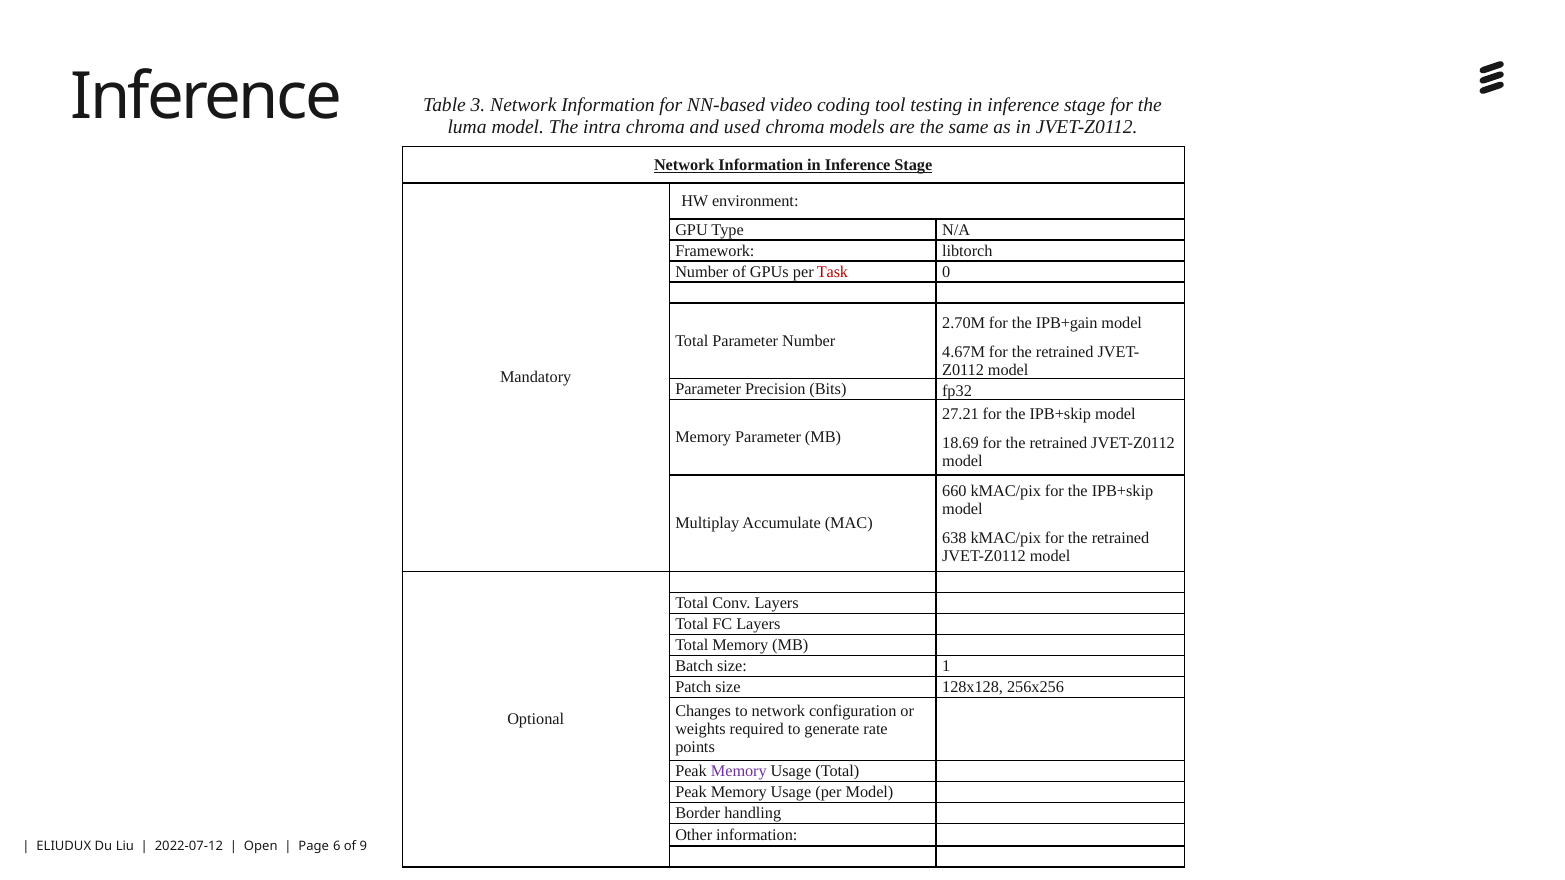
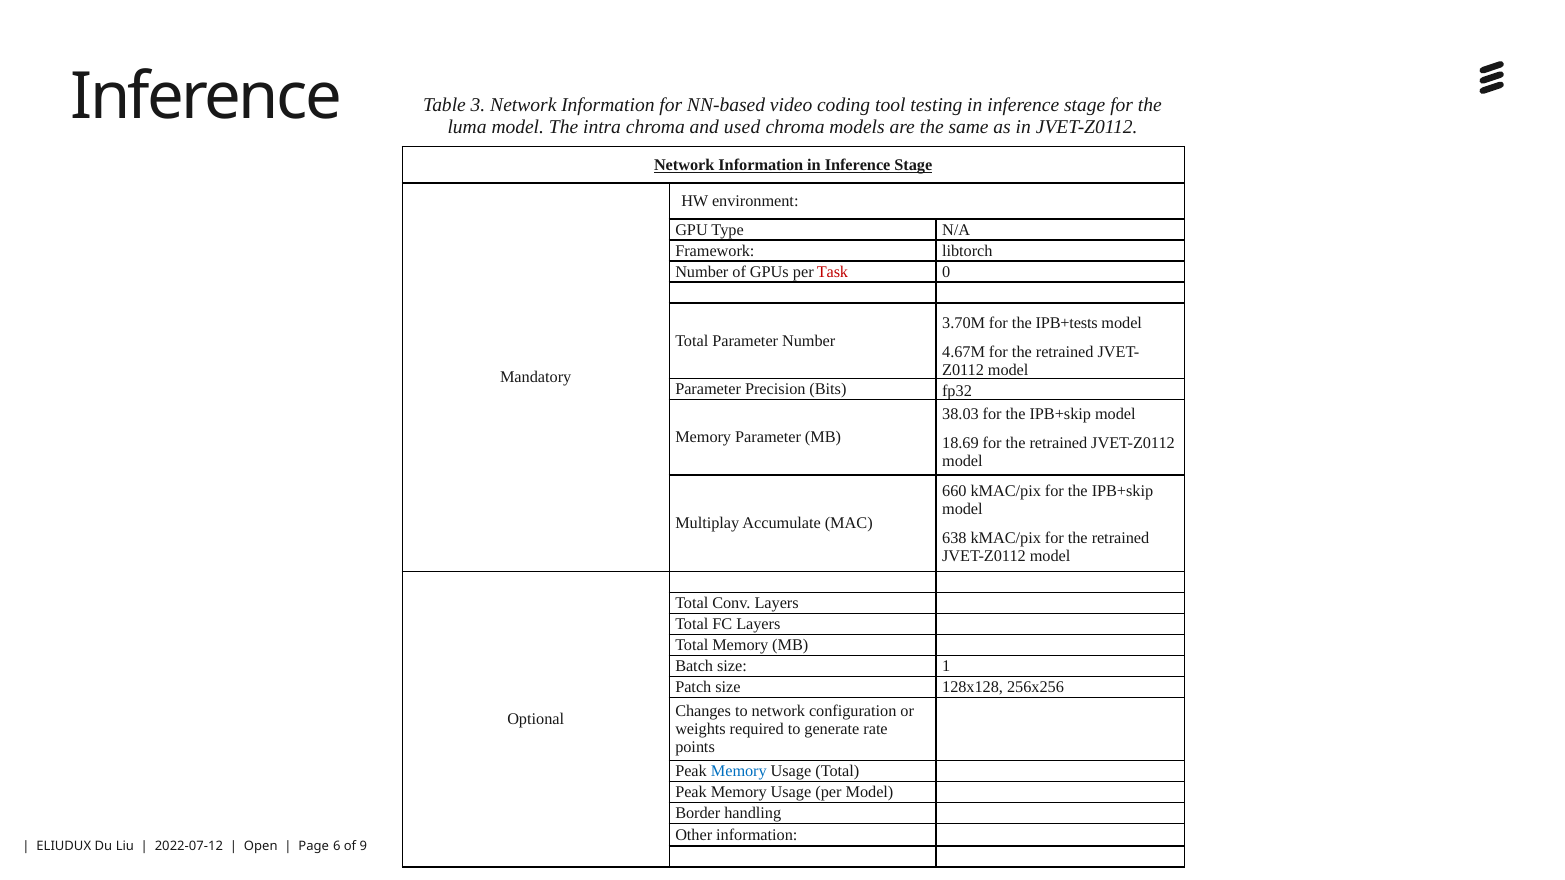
2.70M: 2.70M -> 3.70M (964, 323)
IPB+gain: IPB+gain -> IPB+tests (1067, 323)
27.21: 27.21 -> 38.03 (961, 414)
Memory colour: purple -> blue (739, 772)
